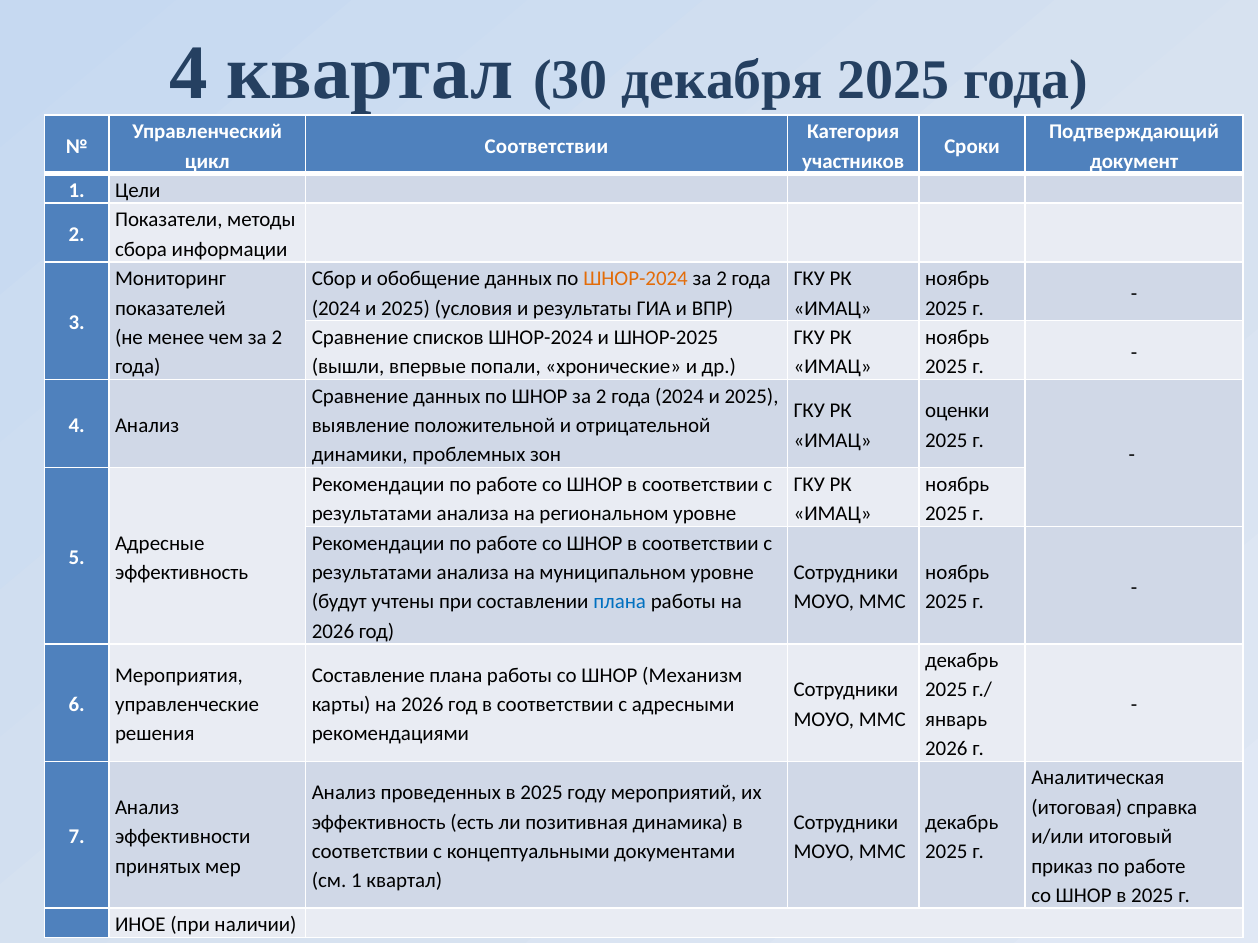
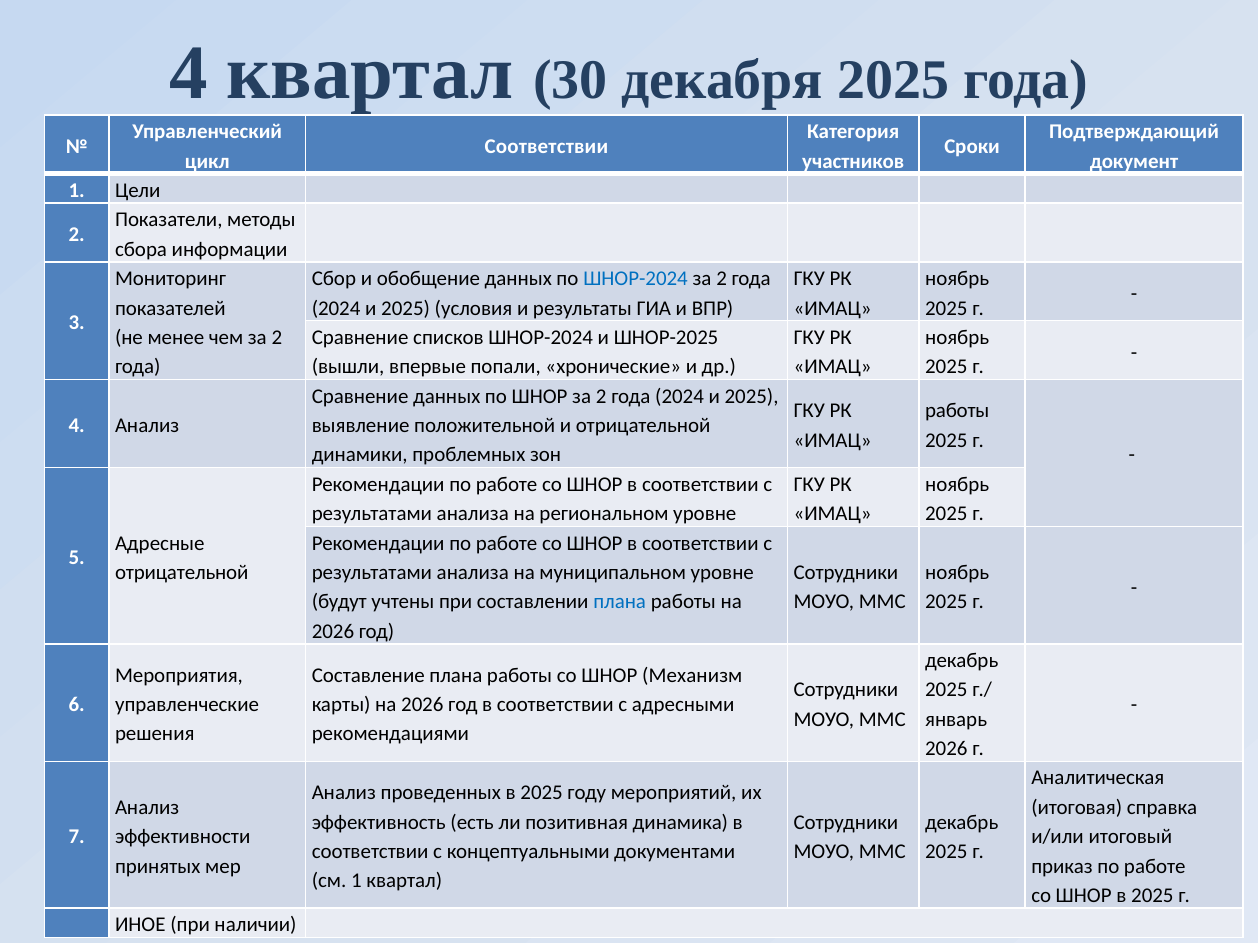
ШНОР-2024 colour: orange -> blue (636, 279)
оценки: оценки -> работы (957, 411)
эффективность: эффективность -> отрицательной (182, 573)
